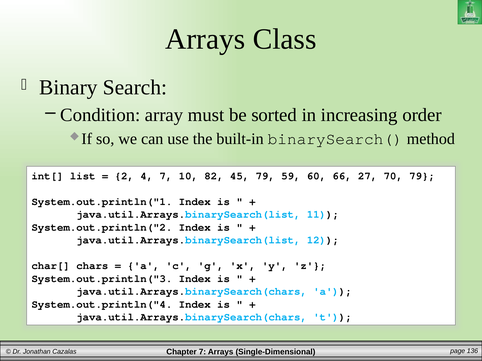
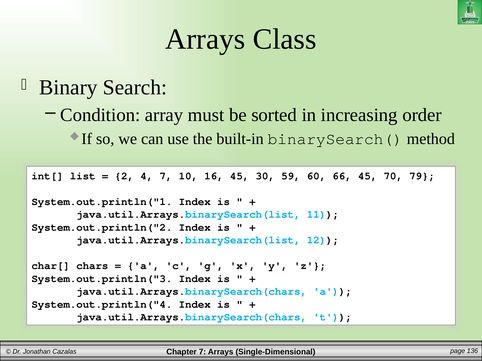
82: 82 -> 16 (214, 176)
45 79: 79 -> 30 (265, 176)
66 27: 27 -> 45 (368, 176)
